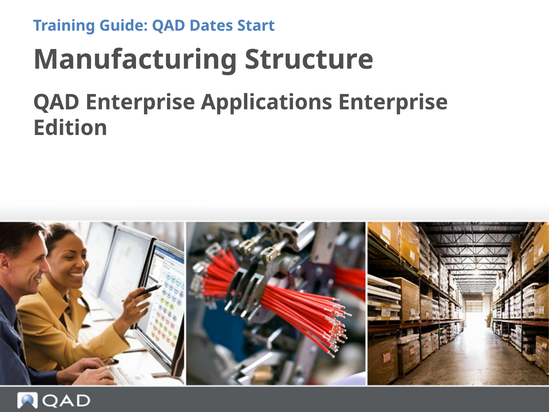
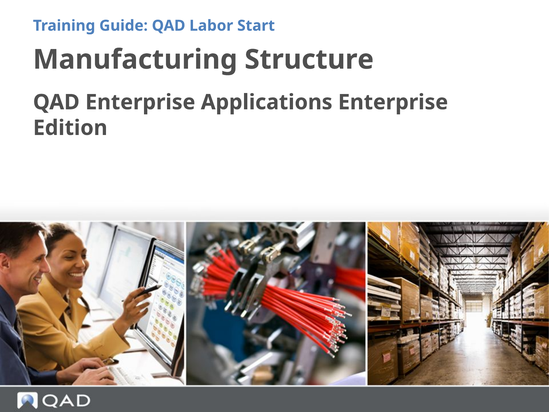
Dates: Dates -> Labor (211, 26)
